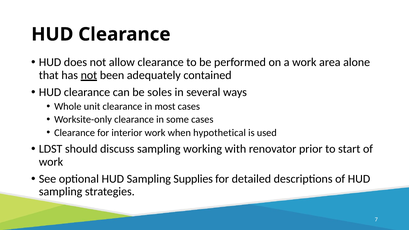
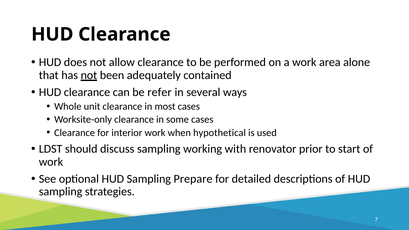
soles: soles -> refer (160, 92)
Supplies: Supplies -> Prepare (193, 179)
